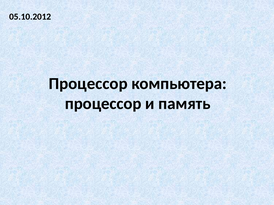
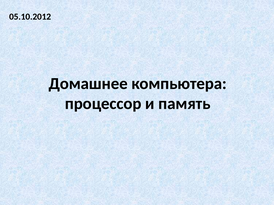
Процессор: Процессор -> Домашнее (88, 84)
